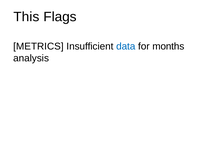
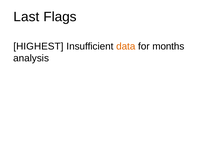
This: This -> Last (26, 17)
METRICS: METRICS -> HIGHEST (38, 47)
data colour: blue -> orange (126, 47)
